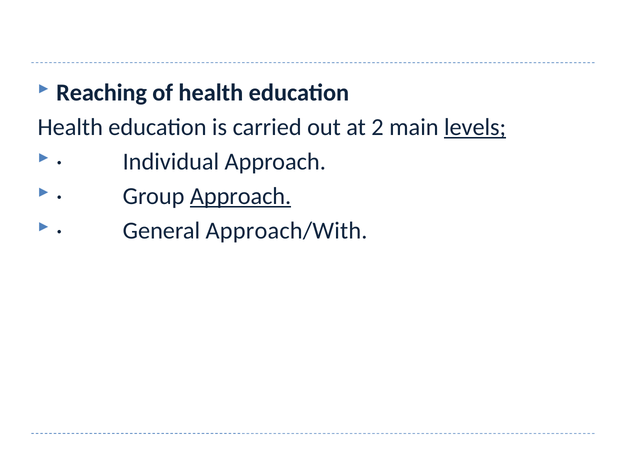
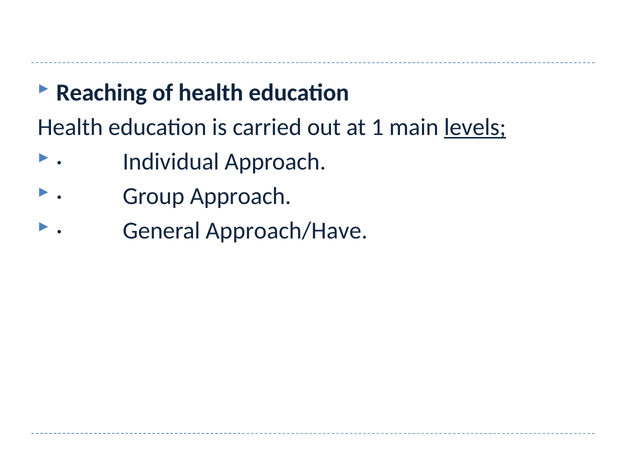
2: 2 -> 1 (378, 127)
Approach underline: present -> none (241, 196)
Approach/With: Approach/With -> Approach/Have (287, 230)
